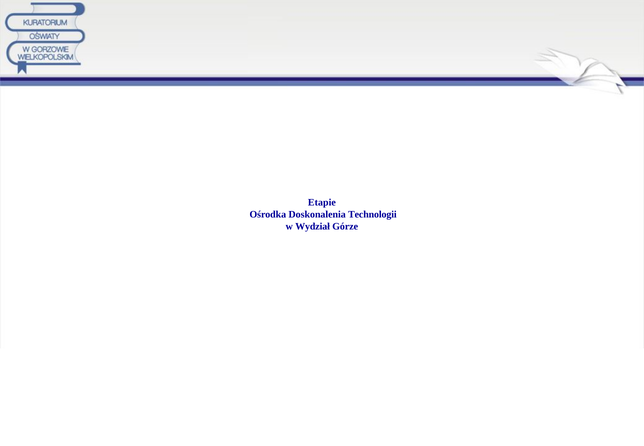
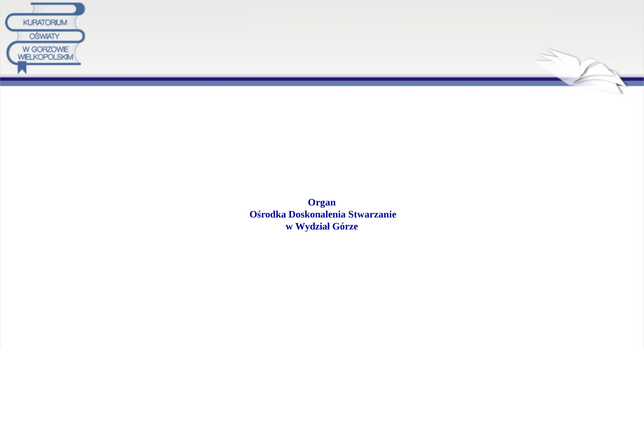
Etapie: Etapie -> Organ (322, 203)
Technologii: Technologii -> Stwarzanie (372, 215)
